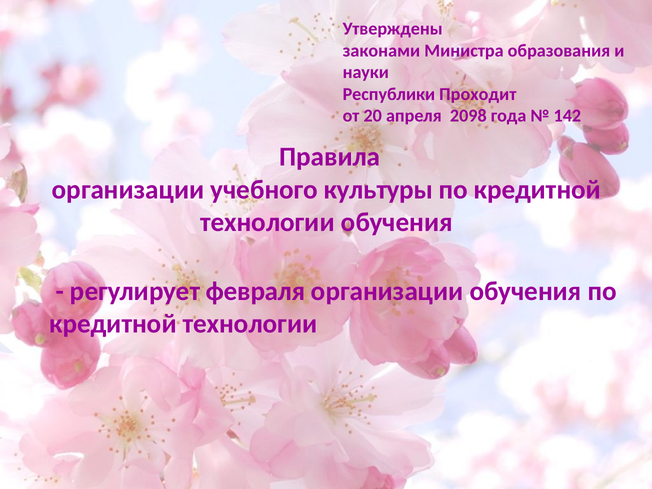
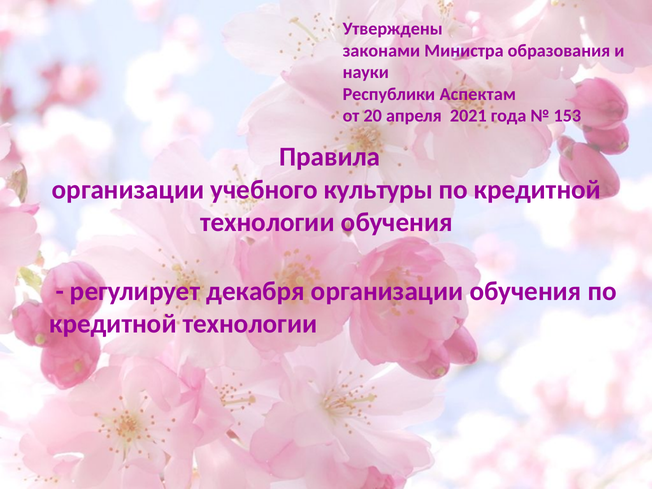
Проходит: Проходит -> Аспектам (478, 94)
2098: 2098 -> 2021 (468, 116)
142: 142 -> 153 (567, 116)
февраля: февраля -> декабря (256, 291)
